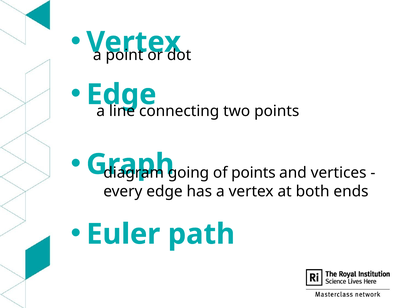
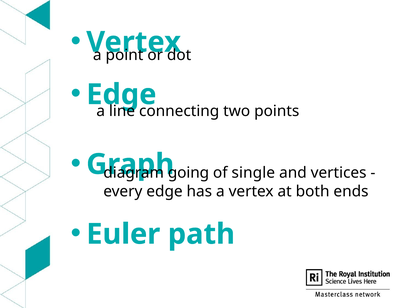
of points: points -> single (253, 173)
